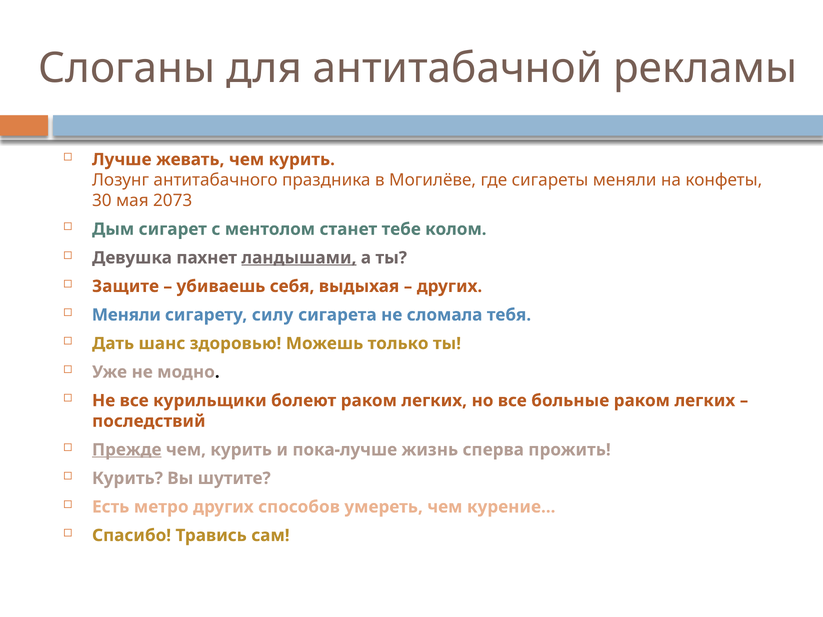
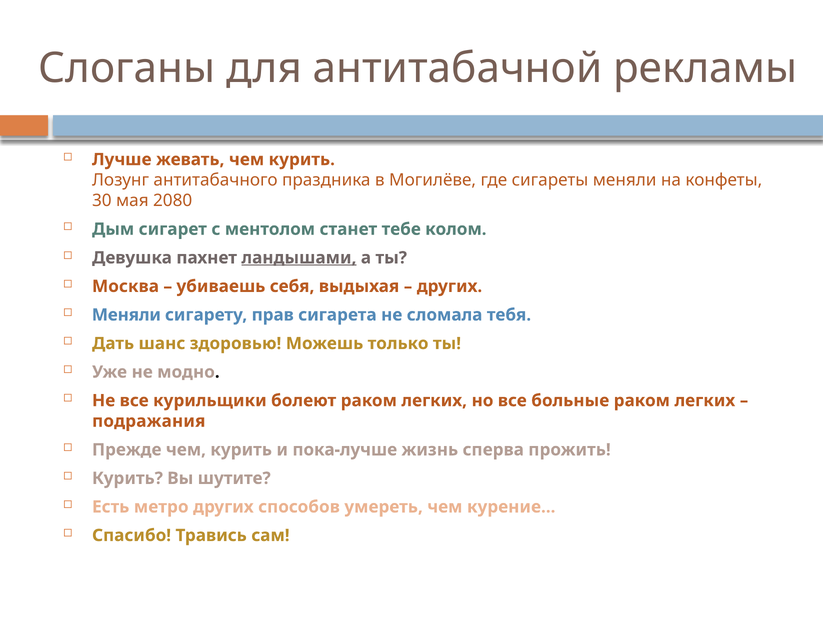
2073: 2073 -> 2080 (173, 201)
Защите: Защите -> Москва (126, 286)
силу: силу -> прав (273, 315)
последствий: последствий -> подражания (149, 421)
Прежде underline: present -> none (127, 450)
